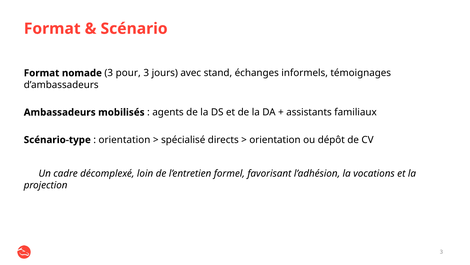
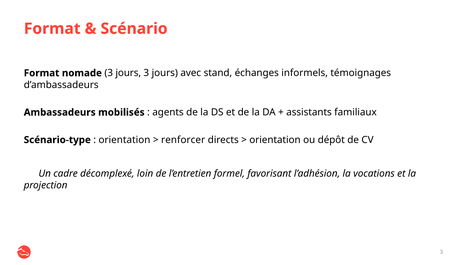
nomade 3 pour: pour -> jours (128, 73)
spécialisé: spécialisé -> renforcer (183, 140)
